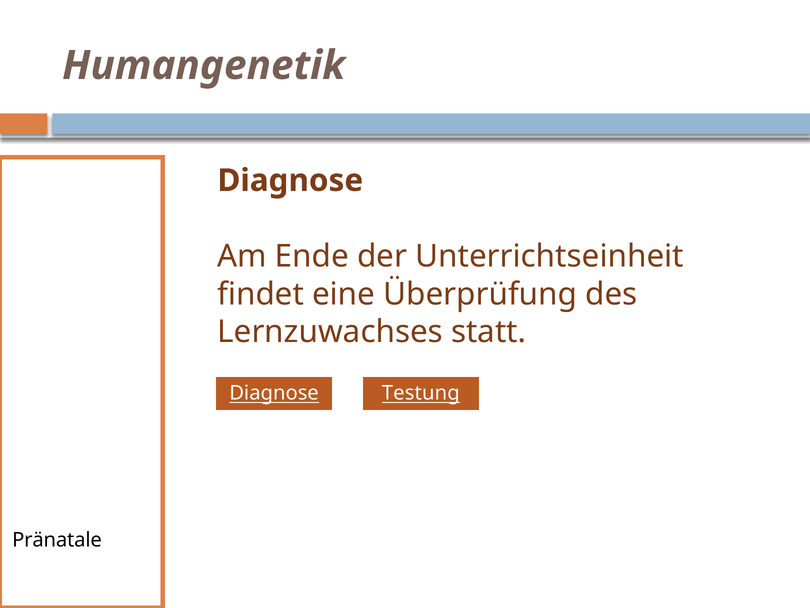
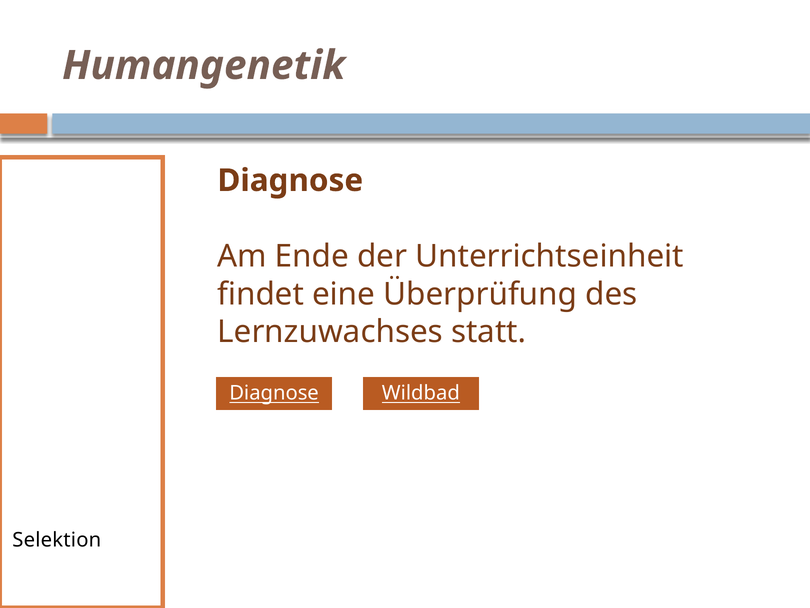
Diagnose Testung: Testung -> Wildbad (421, 393)
Pränatale: Pränatale -> Selektion (57, 539)
